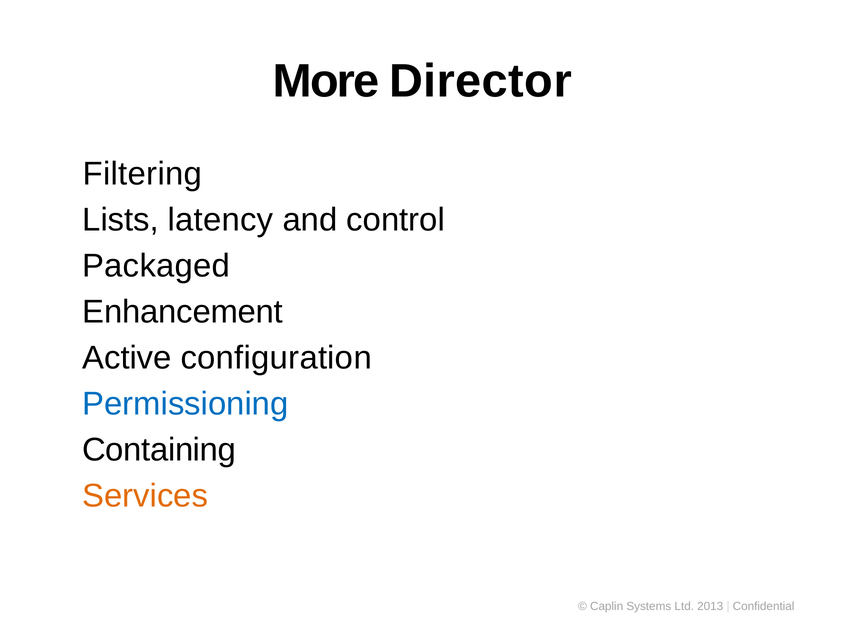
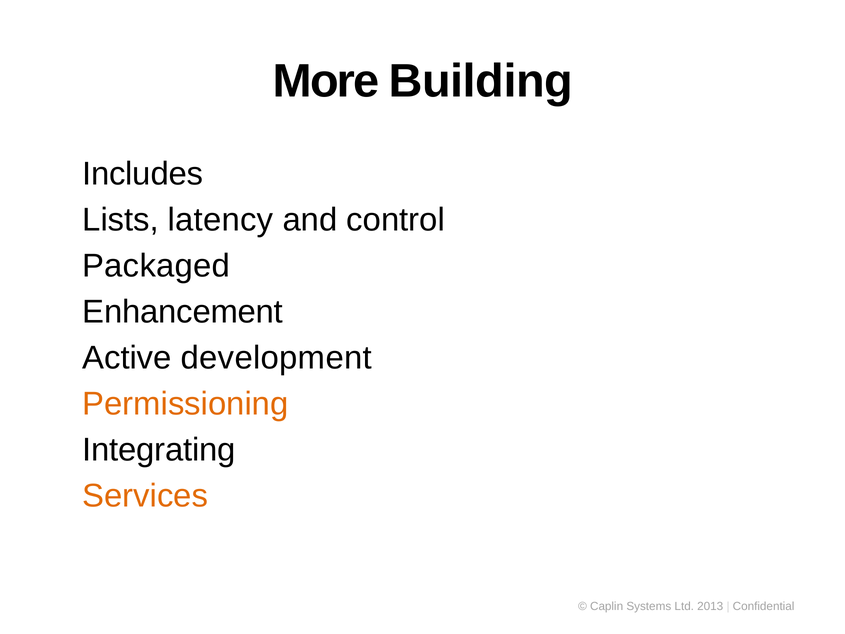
Director: Director -> Building (481, 81)
Filtering: Filtering -> Includes (143, 174)
configuration: configuration -> development (276, 358)
Permissioning colour: blue -> orange (185, 404)
Containing: Containing -> Integrating (159, 450)
